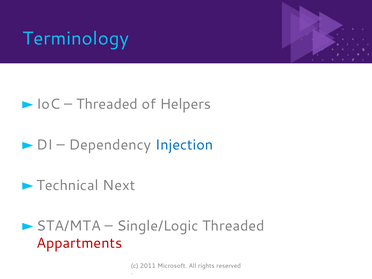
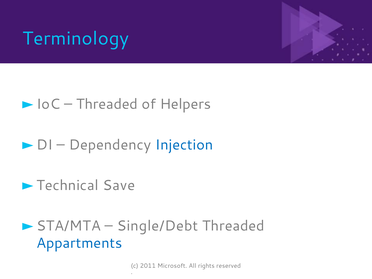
Next: Next -> Save (119, 185)
Single/Logic: Single/Logic -> Single/Debt (157, 226)
Appartments colour: red -> blue (79, 243)
